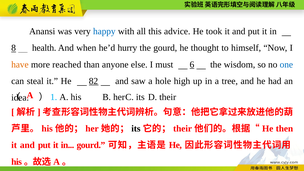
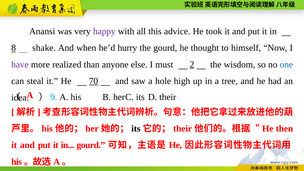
happy colour: blue -> purple (104, 31)
health: health -> shake (44, 48)
have colour: orange -> purple (20, 64)
reached: reached -> realized (67, 64)
6: 6 -> 2 (192, 64)
82: 82 -> 70 (93, 81)
1: 1 -> 9 (54, 97)
